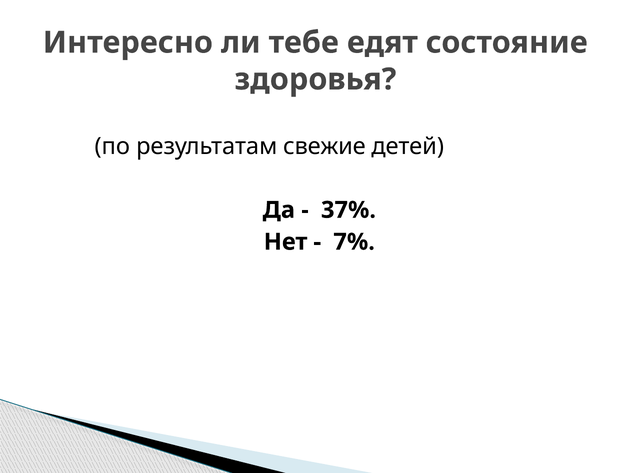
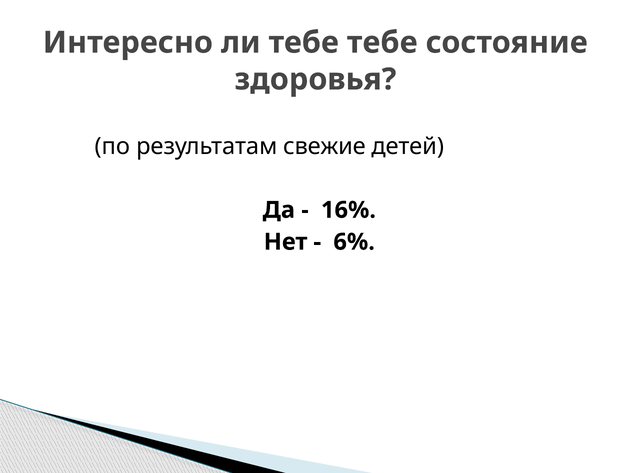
тебе едят: едят -> тебе (382, 43)
37%: 37% -> 16% (348, 210)
7%: 7% -> 6% (354, 242)
